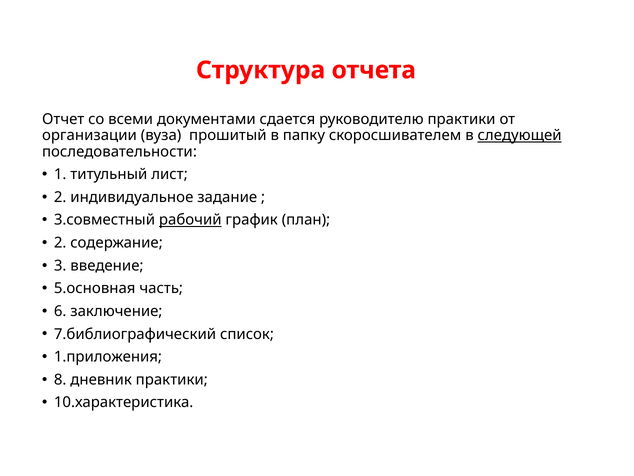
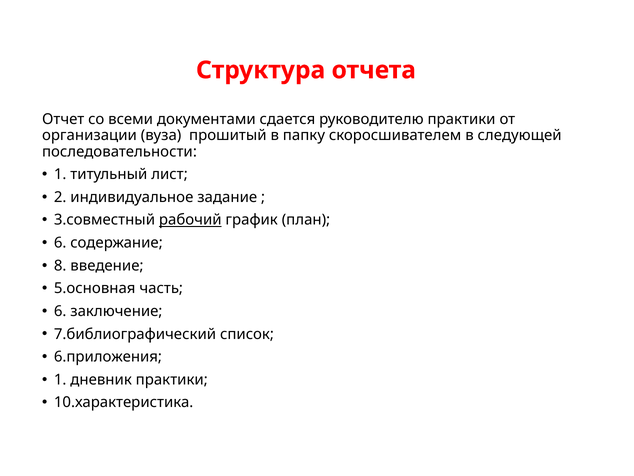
следующей underline: present -> none (520, 135)
2: 2 -> 6 (60, 243)
3: 3 -> 8 (60, 265)
1.приложения: 1.приложения -> 6.приложения (108, 357)
8: 8 -> 1 (60, 379)
